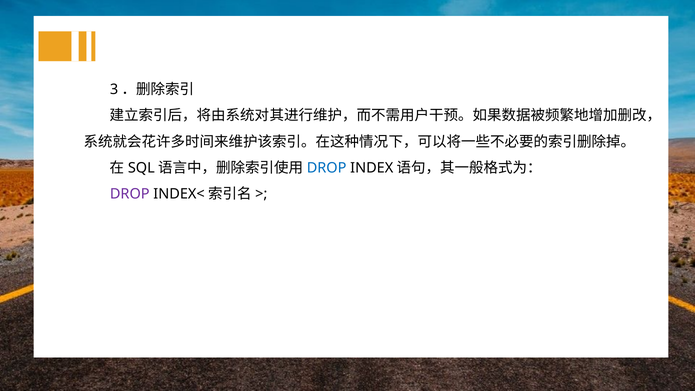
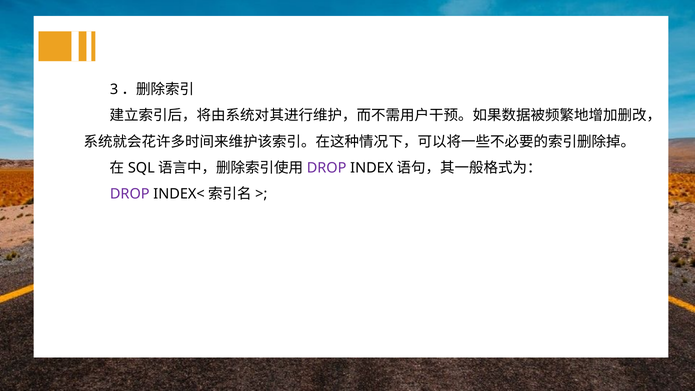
DROP colour: blue -> purple (327, 168)
